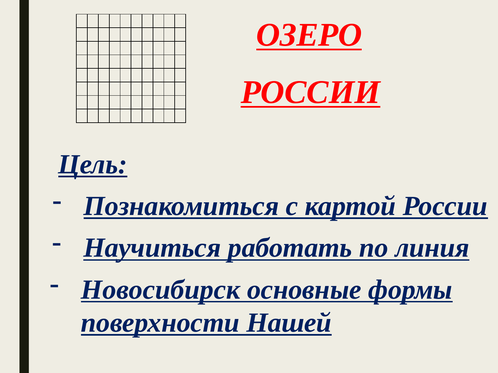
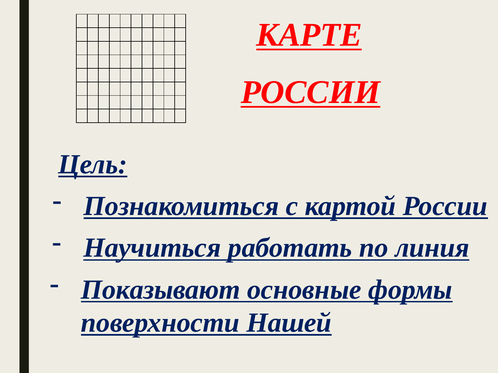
ОЗЕРО: ОЗЕРО -> КАРТЕ (309, 35)
Новосибирск: Новосибирск -> Показывают (161, 290)
